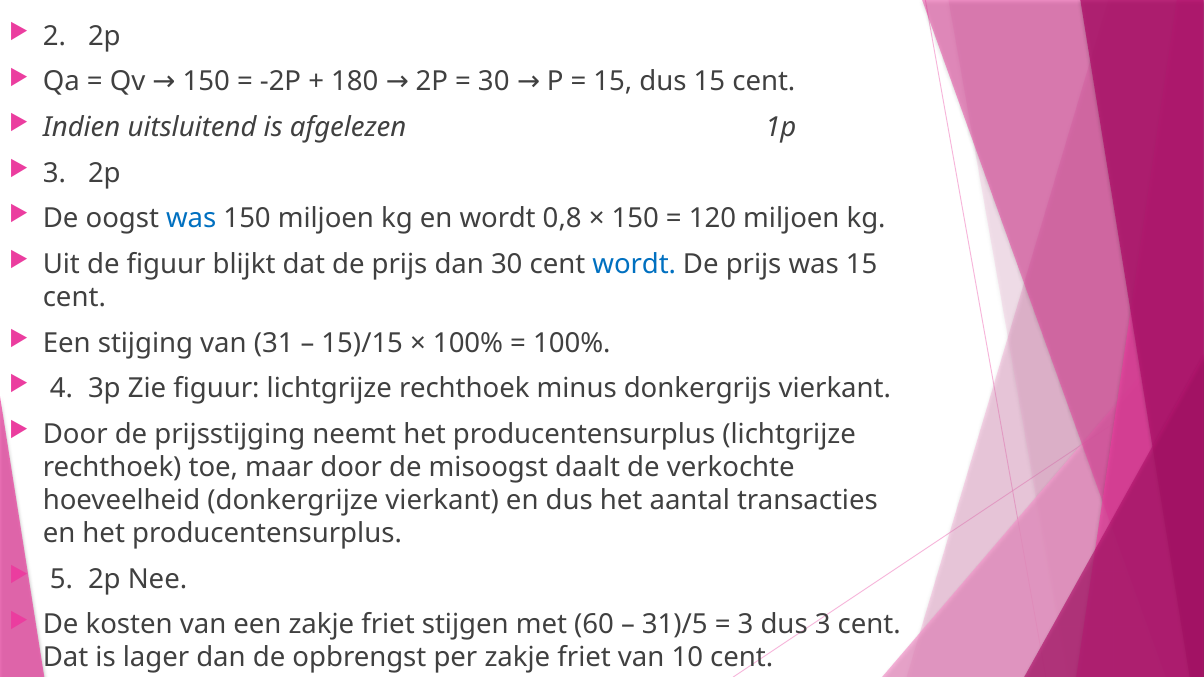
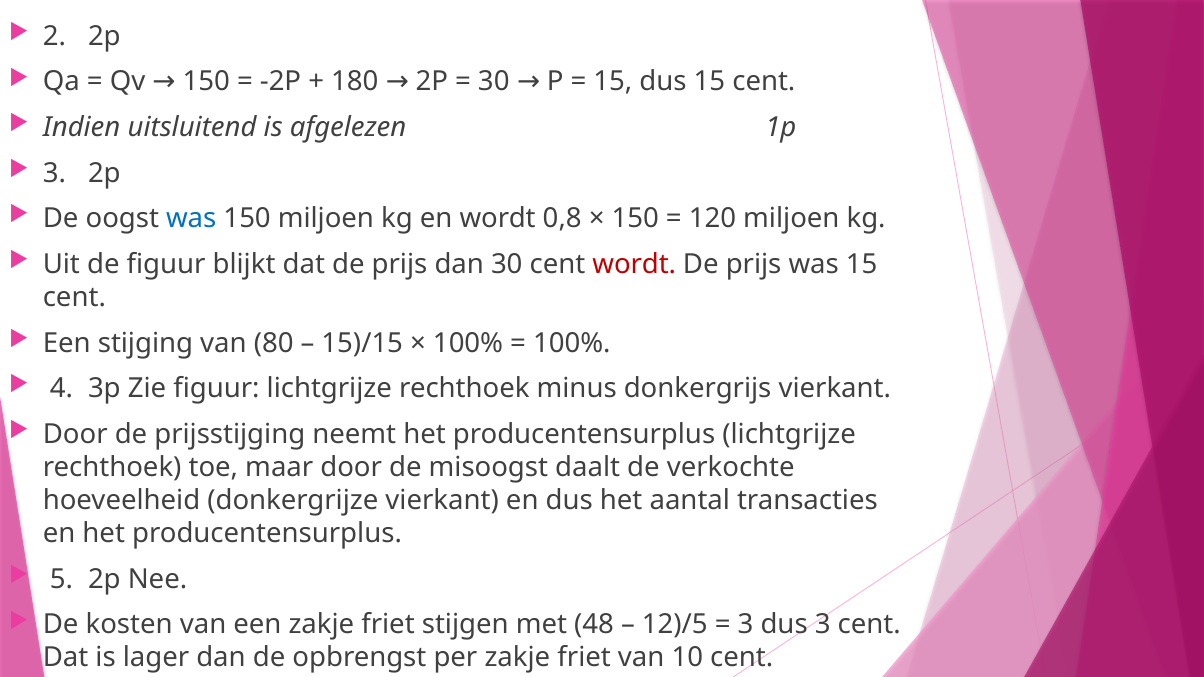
wordt colour: blue -> red (634, 264)
31: 31 -> 80 (274, 343)
60: 60 -> 48 (594, 625)
31)/5: 31)/5 -> 12)/5 (675, 625)
